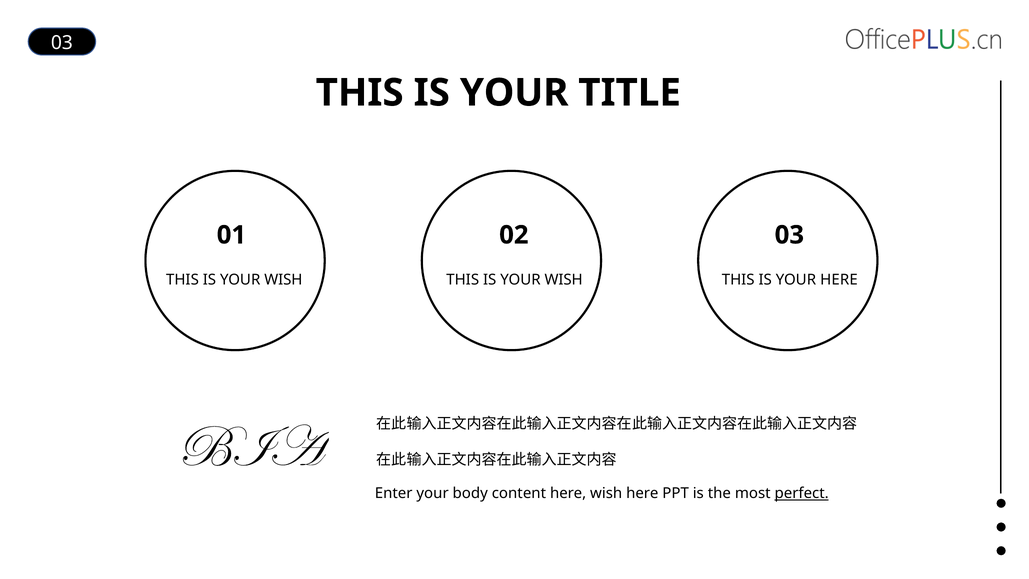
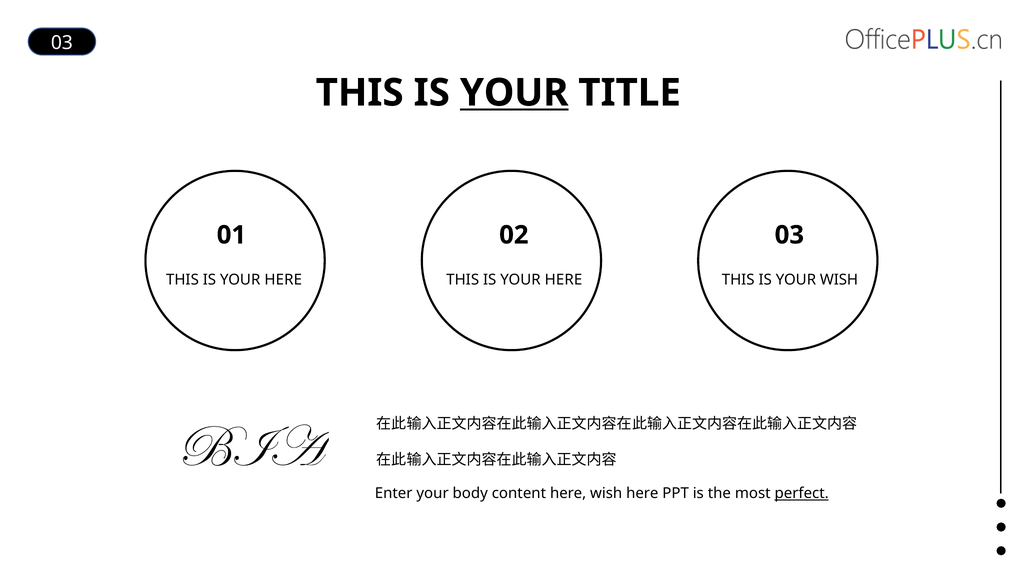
YOUR underline: none -> present (514, 93)
WISH: WISH -> HERE (283, 280)
WISH: WISH -> HERE (563, 280)
YOUR HERE: HERE -> WISH (839, 280)
